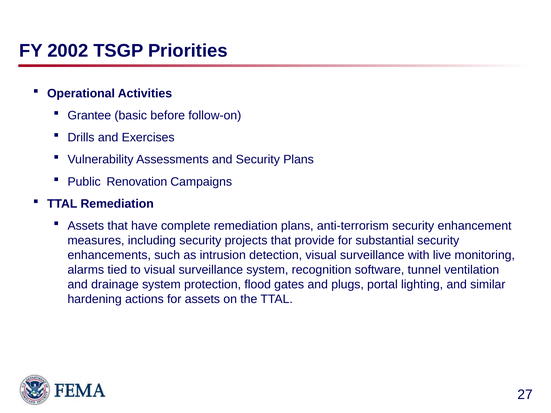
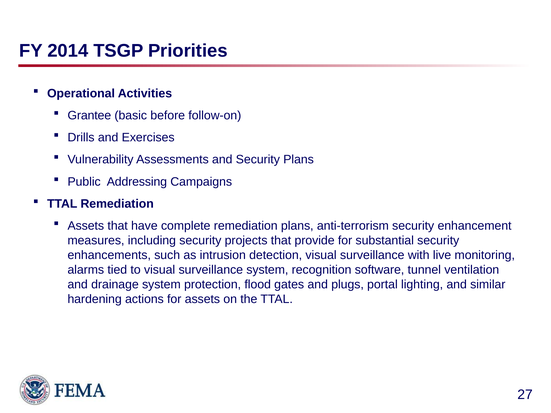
2002: 2002 -> 2014 (68, 51)
Renovation: Renovation -> Addressing (137, 182)
